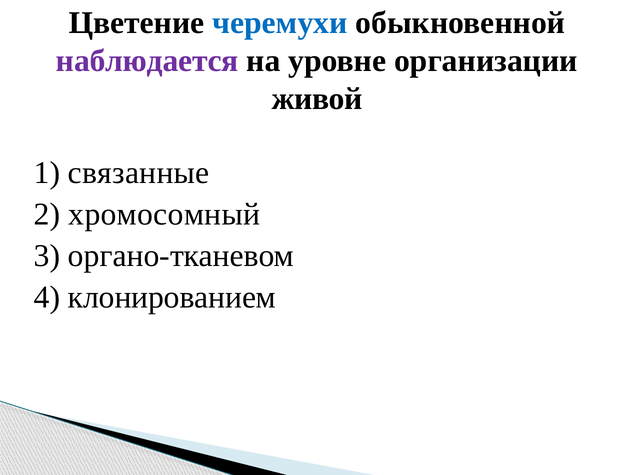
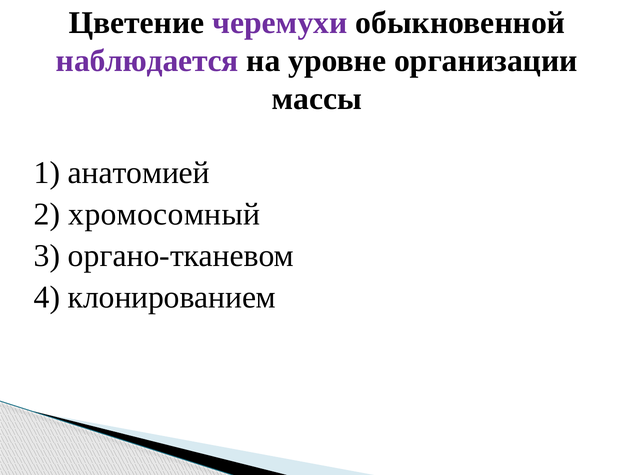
черемухи colour: blue -> purple (280, 23)
живой: живой -> массы (317, 99)
связанные: связанные -> анатомией (139, 173)
